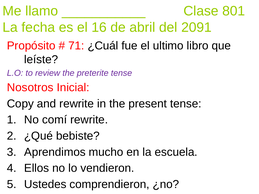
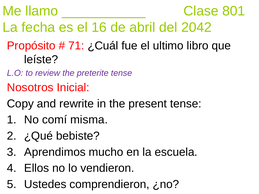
2091: 2091 -> 2042 (196, 28)
comí rewrite: rewrite -> misma (89, 120)
